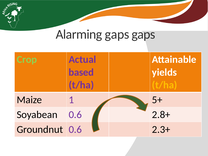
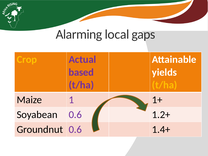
Alarming gaps: gaps -> local (117, 34)
Crop colour: light green -> yellow (27, 60)
5+: 5+ -> 1+ (157, 100)
2.8+: 2.8+ -> 1.2+ (161, 115)
2.3+: 2.3+ -> 1.4+ (161, 129)
